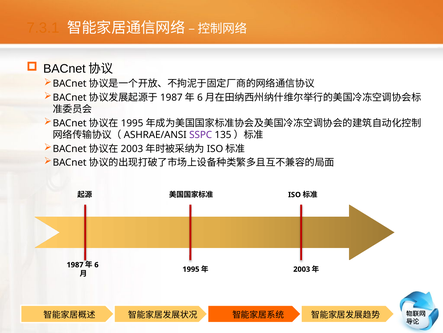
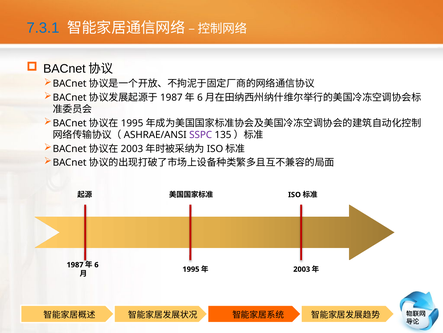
7.3.1 colour: orange -> blue (43, 28)
